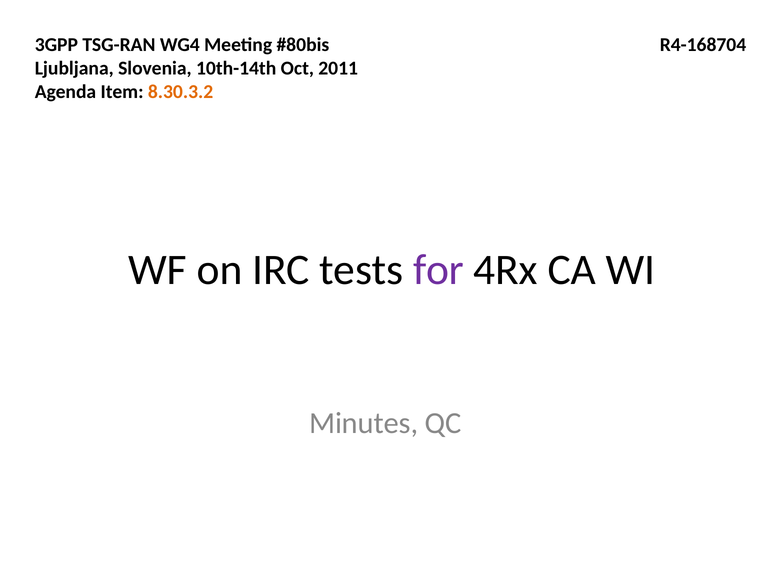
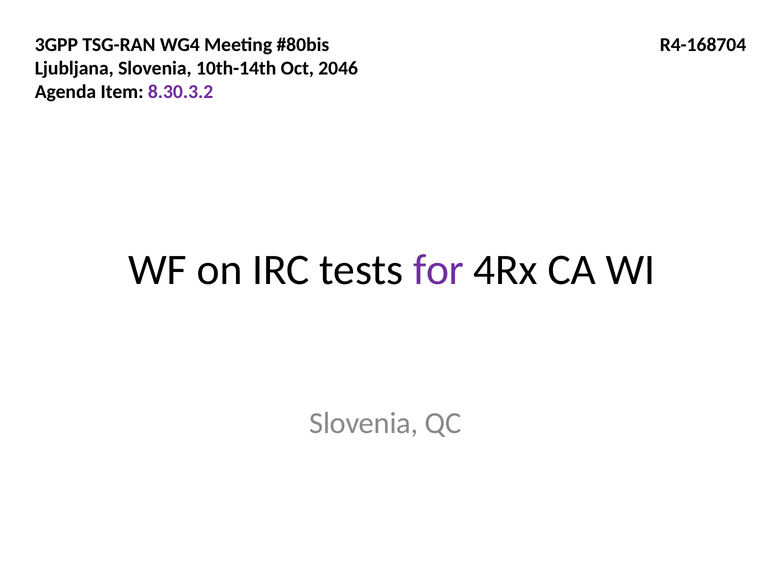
2011: 2011 -> 2046 (338, 68)
8.30.3.2 colour: orange -> purple (181, 92)
Minutes: Minutes -> Slovenia (364, 423)
